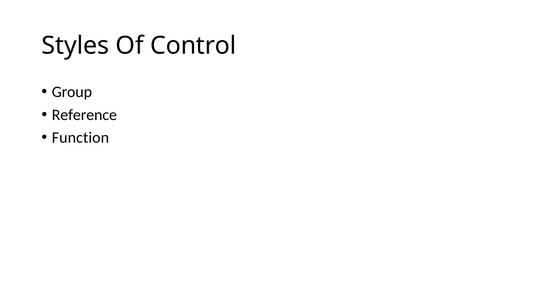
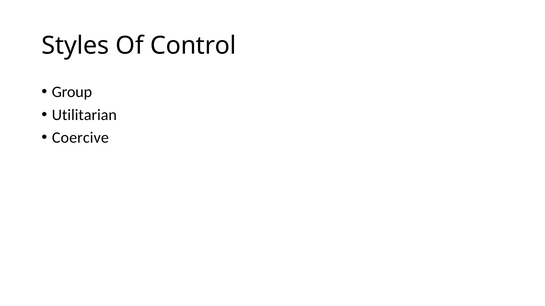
Reference: Reference -> Utilitarian (84, 115)
Function: Function -> Coercive (80, 138)
